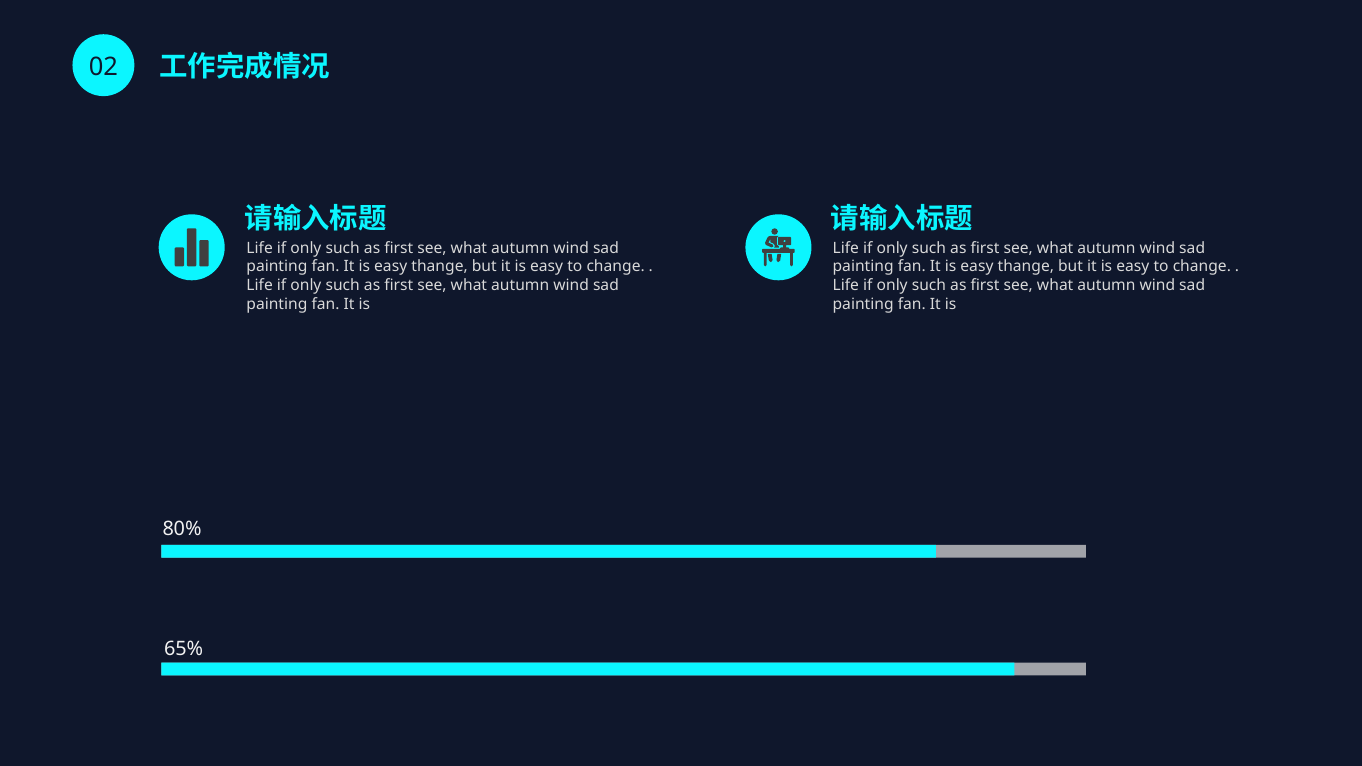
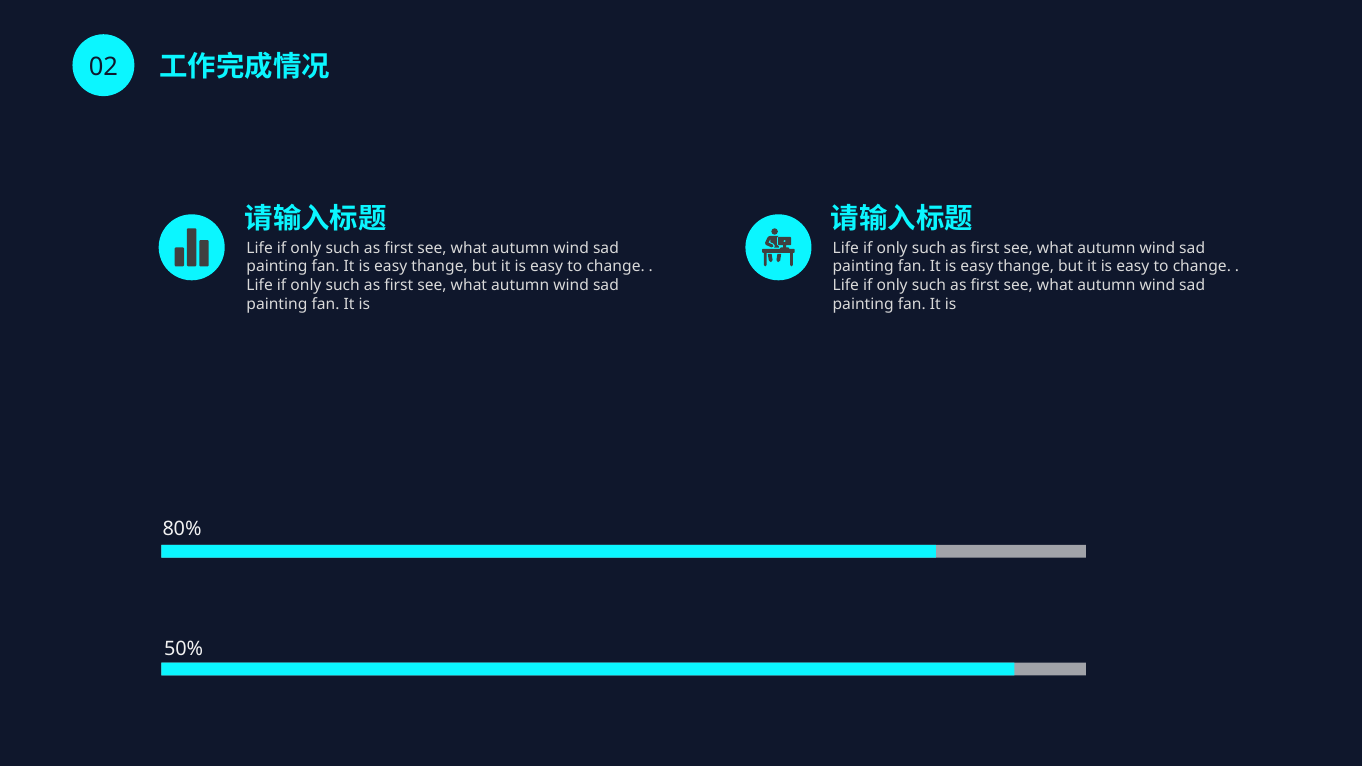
65%: 65% -> 50% (184, 650)
